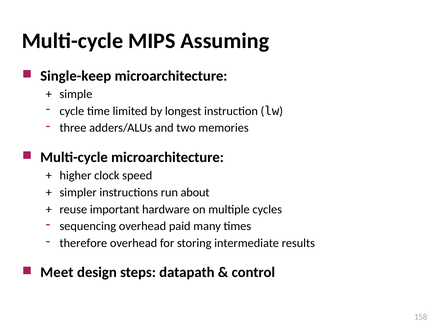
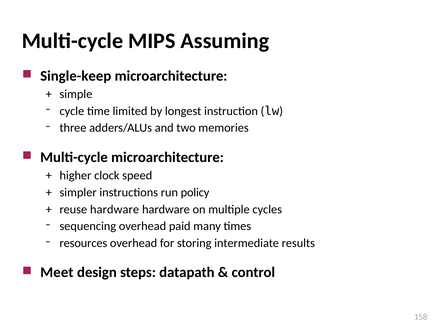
about: about -> policy (195, 193)
reuse important: important -> hardware (115, 210)
therefore: therefore -> resources (83, 244)
